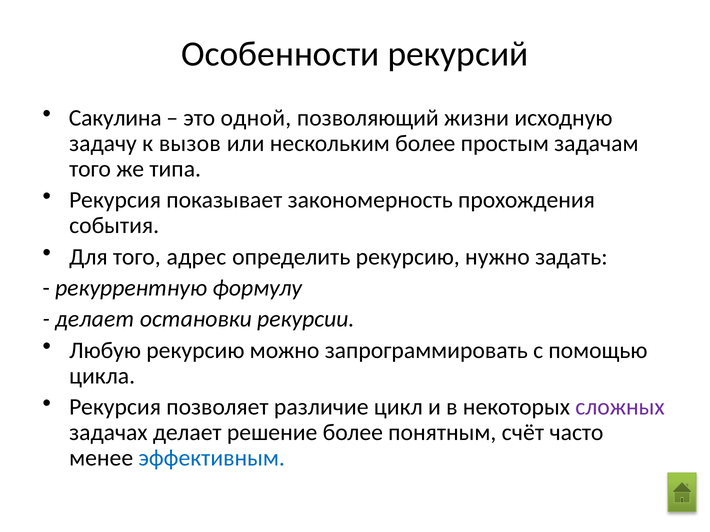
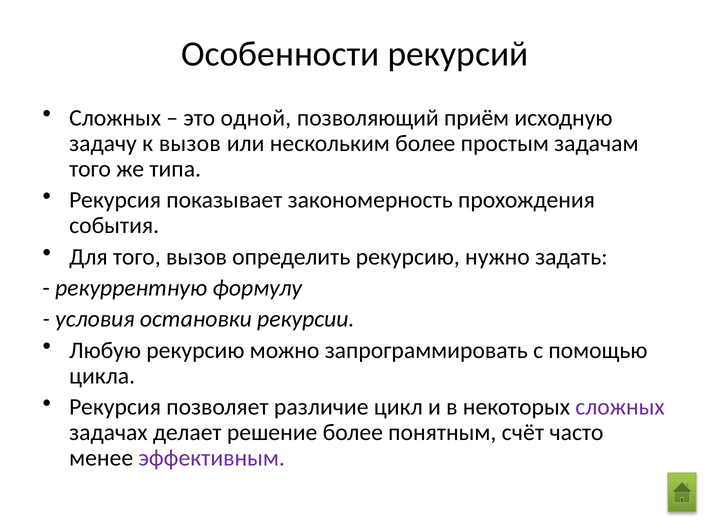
Сакулина: Сакулина -> Сложных (115, 118)
жизни: жизни -> приём (477, 118)
того адрес: адрес -> вызов (197, 257)
делает: делает -> условия (95, 319)
эффективным colour: blue -> purple (212, 459)
